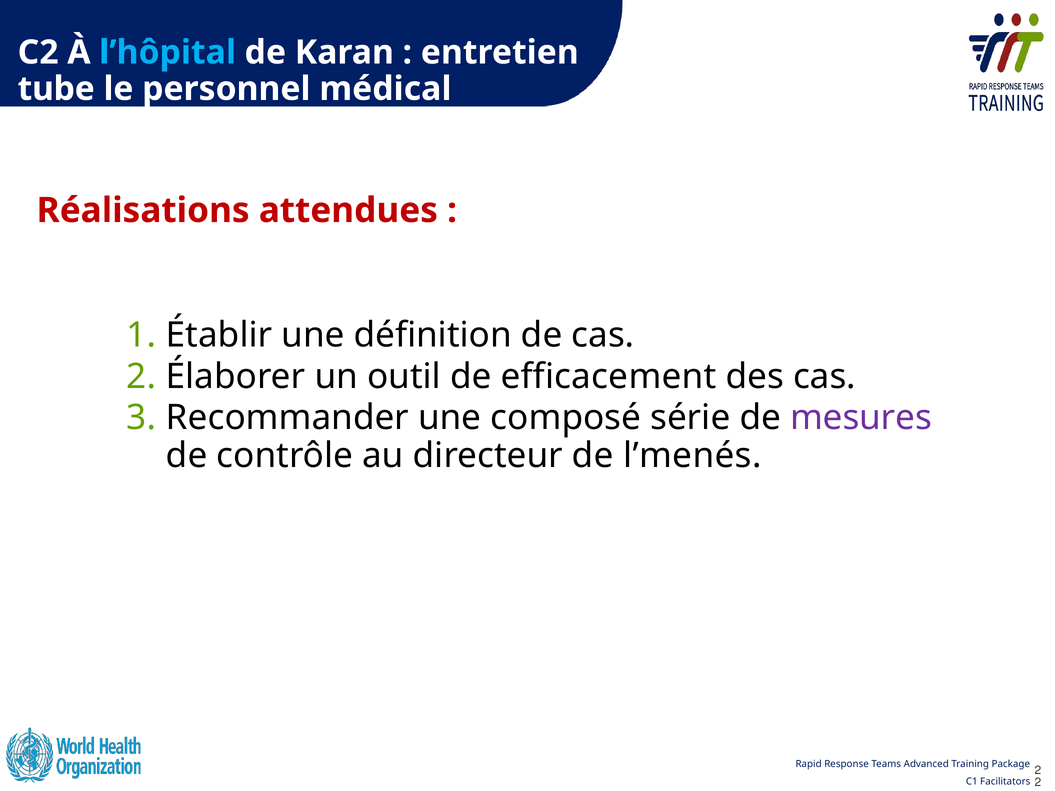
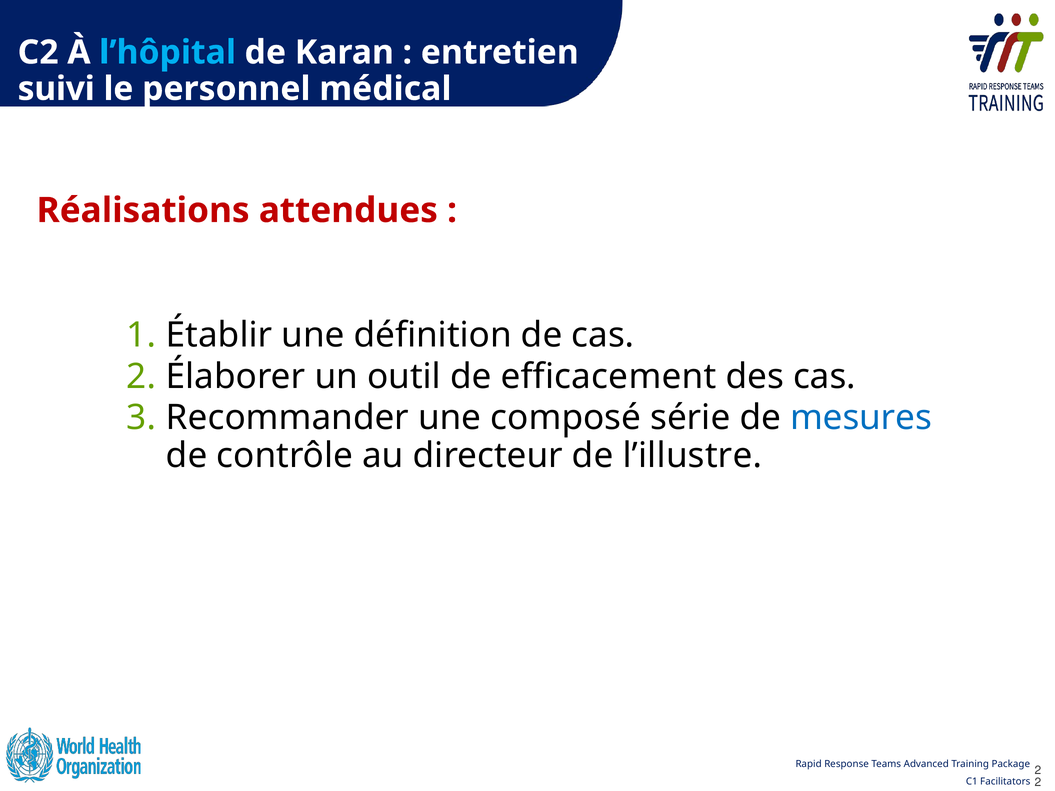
tube: tube -> suivi (56, 89)
mesures colour: purple -> blue (861, 418)
l’menés: l’menés -> l’illustre (692, 456)
